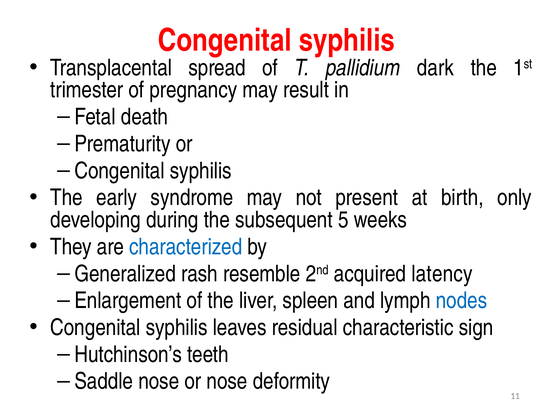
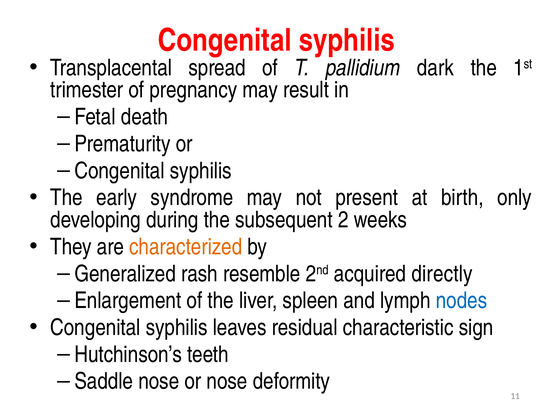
5: 5 -> 2 (343, 220)
characterized colour: blue -> orange (186, 247)
latency: latency -> directly (442, 274)
